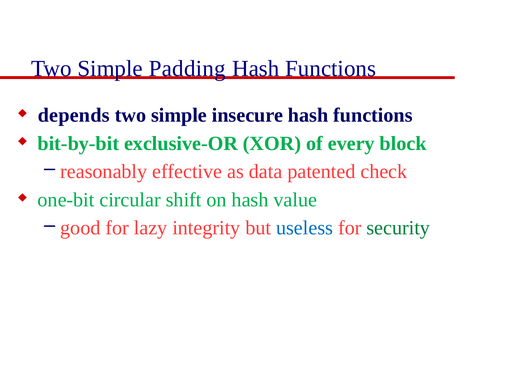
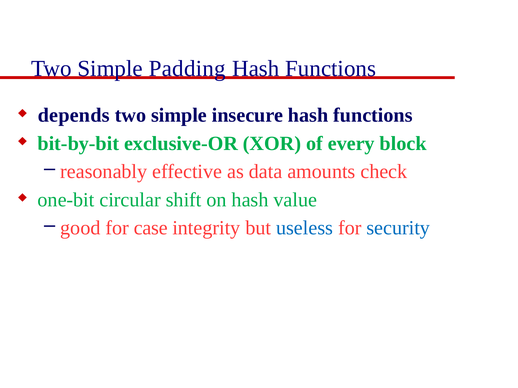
patented: patented -> amounts (321, 172)
lazy: lazy -> case (151, 228)
security colour: green -> blue (398, 228)
